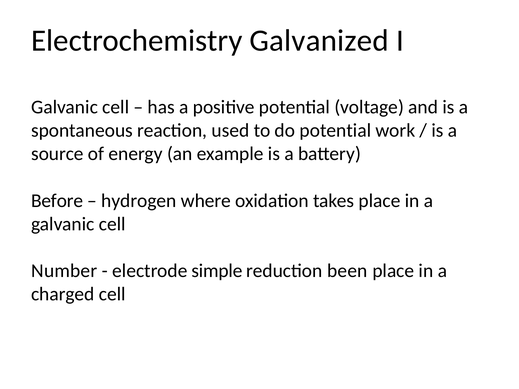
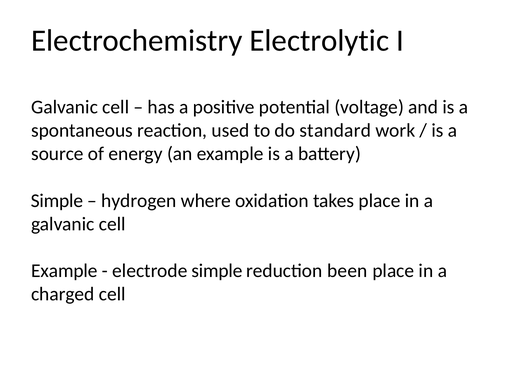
Galvanized: Galvanized -> Electrolytic (319, 41)
do potential: potential -> standard (335, 131)
Before: Before -> Simple (57, 201)
Number: Number -> Example (64, 271)
